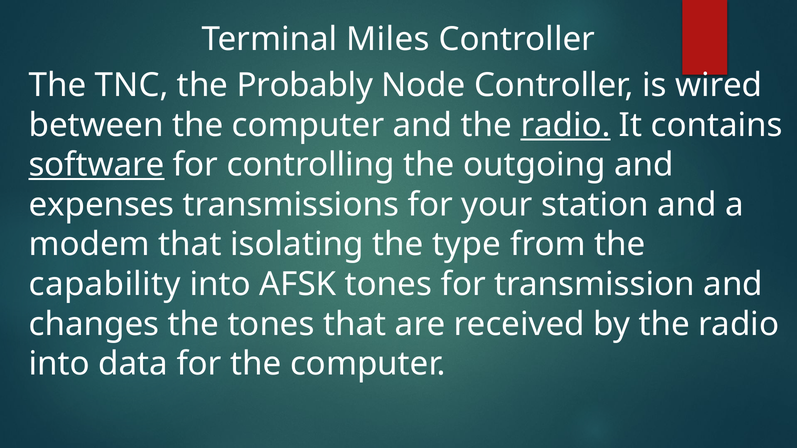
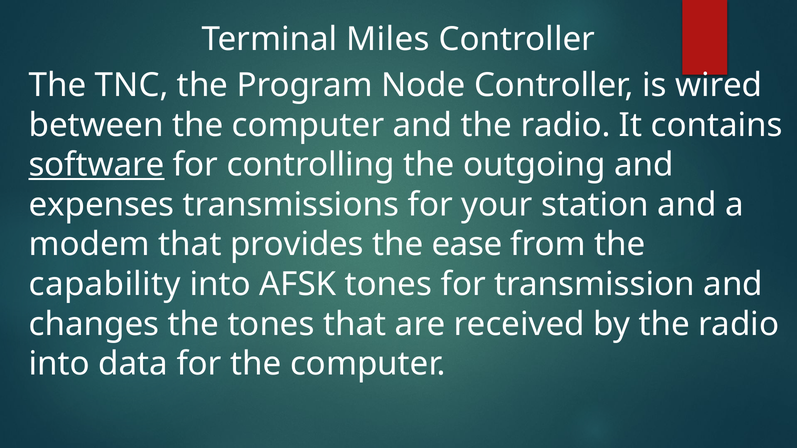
Probably: Probably -> Program (305, 85)
radio underline: present -> none (566, 125)
isolating: isolating -> provides (297, 245)
type: type -> ease (467, 245)
